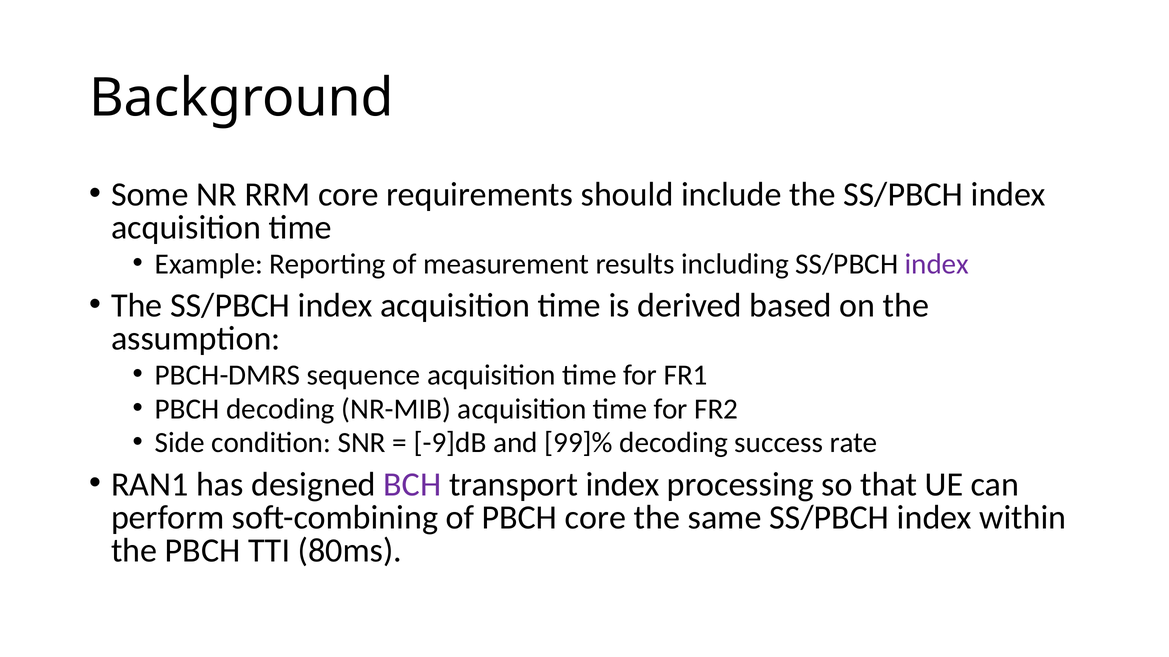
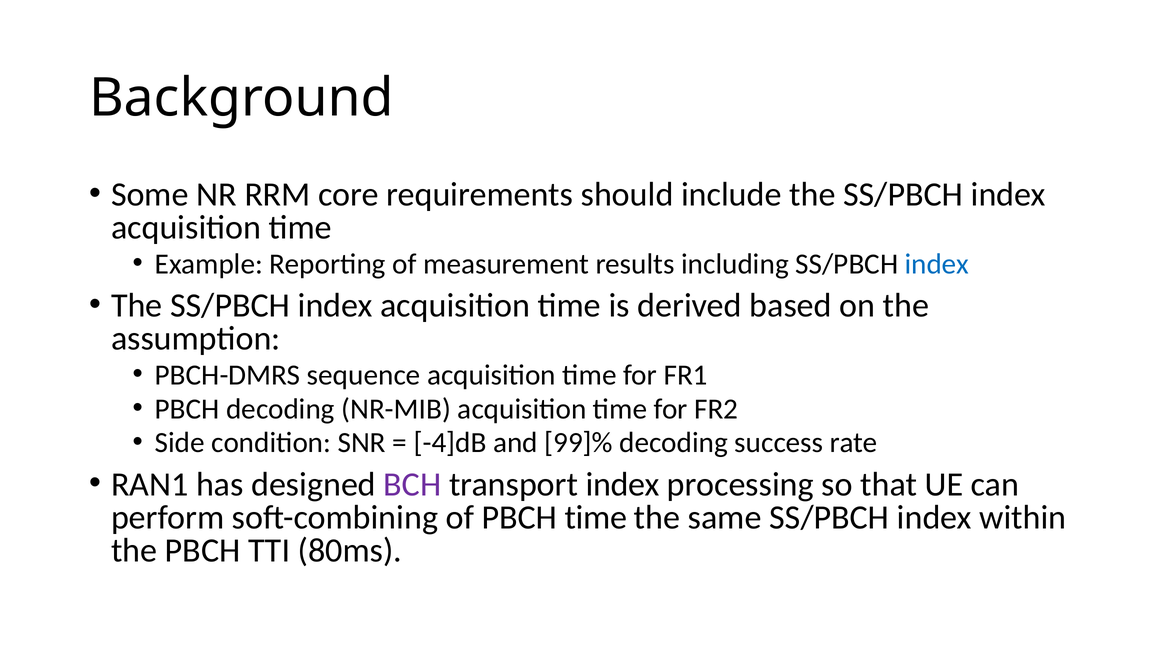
index colour: purple -> blue (937, 264)
-9]dB: -9]dB -> -4]dB (450, 443)
PBCH core: core -> time (596, 518)
